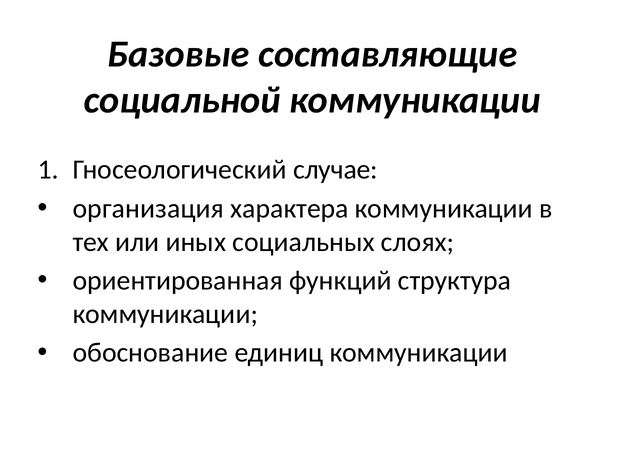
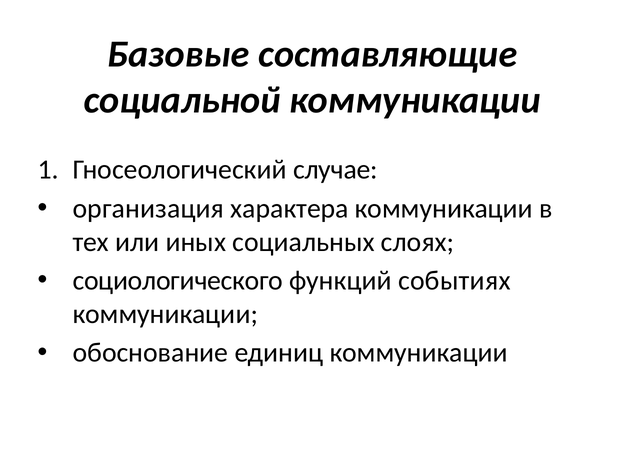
ориентированная: ориентированная -> социологического (178, 281)
структура: структура -> событиях (454, 281)
